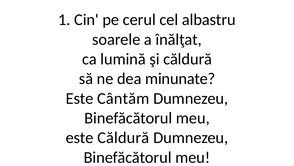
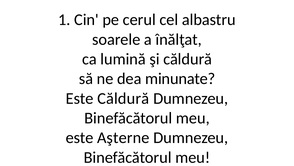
Este Cântăm: Cântăm -> Căldură (123, 98)
este Căldură: Căldură -> Aşterne (123, 137)
